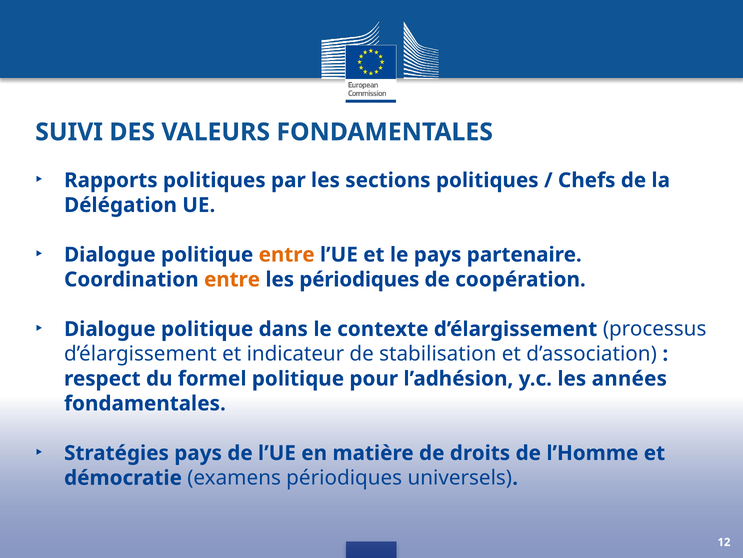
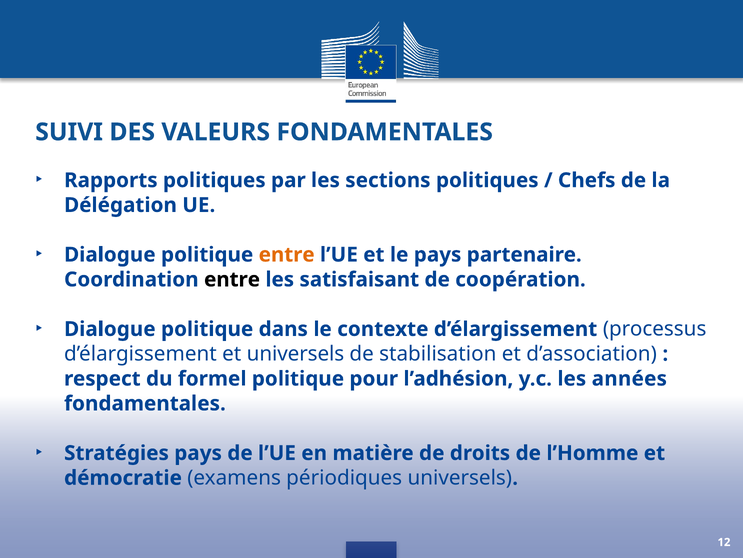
entre colour: orange -> black (232, 279)
les périodiques: périodiques -> satisfaisant (359, 279)
et indicateur: indicateur -> universels (295, 353)
